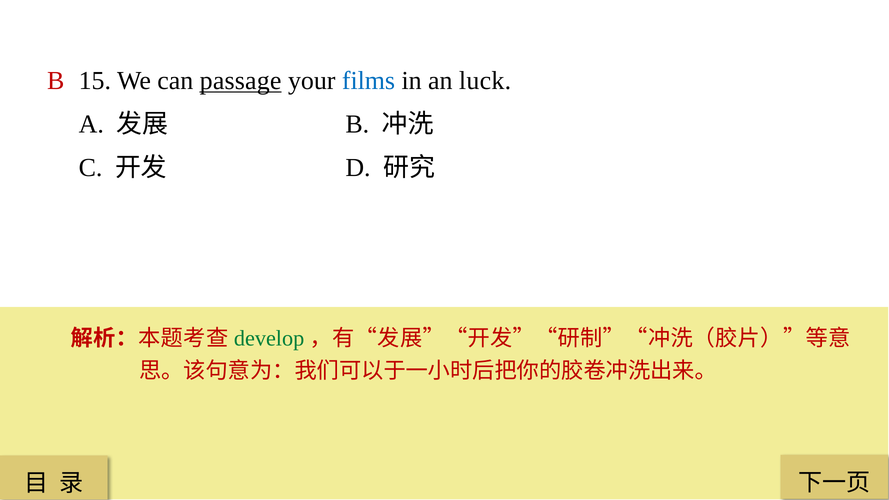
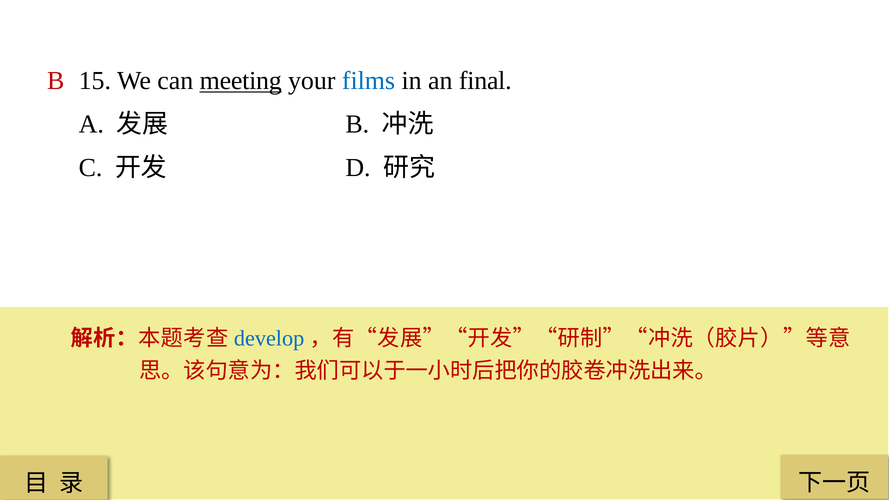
passage: passage -> meeting (241, 81)
luck: luck -> final (485, 81)
develop colour: green -> blue (269, 339)
